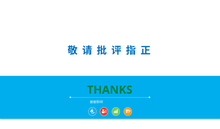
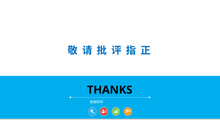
THANKS colour: green -> black (110, 90)
